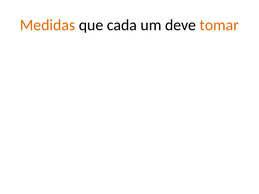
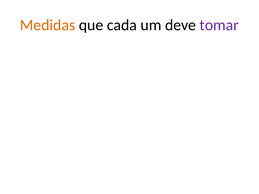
tomar colour: orange -> purple (219, 25)
